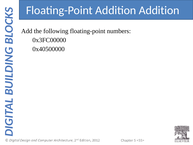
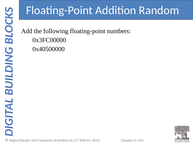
Addition Addition: Addition -> Random (159, 10)
